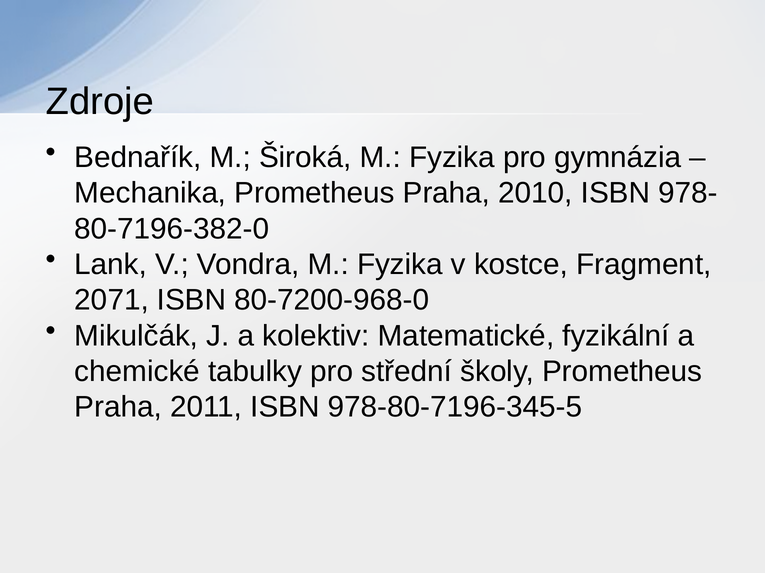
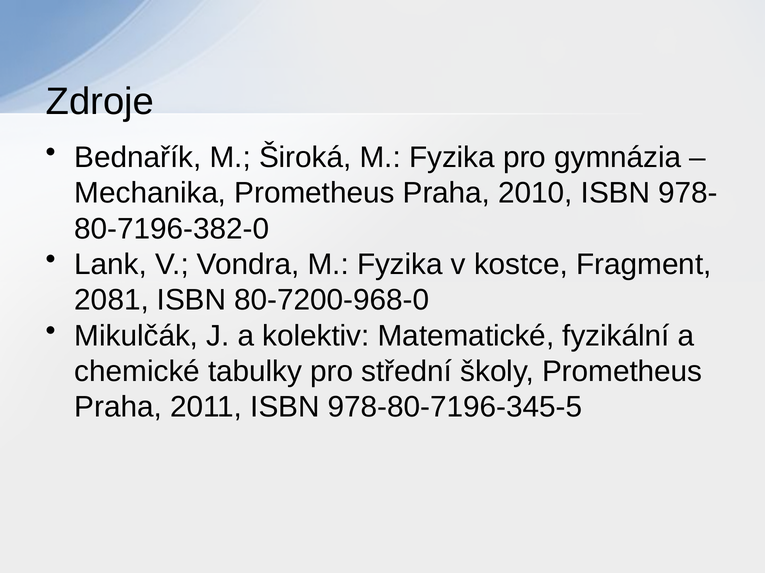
2071: 2071 -> 2081 (112, 300)
